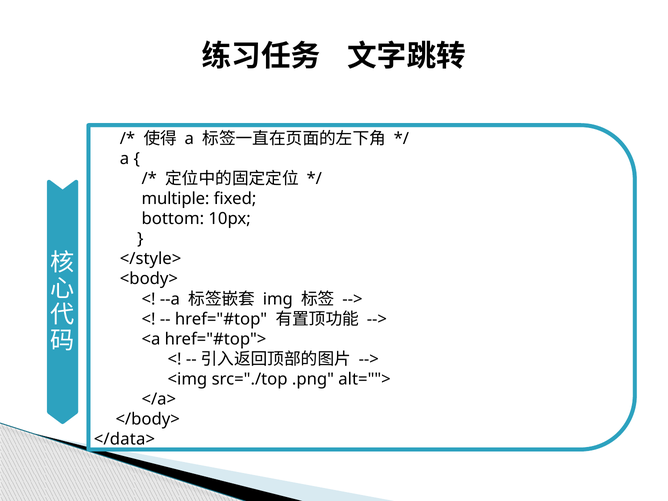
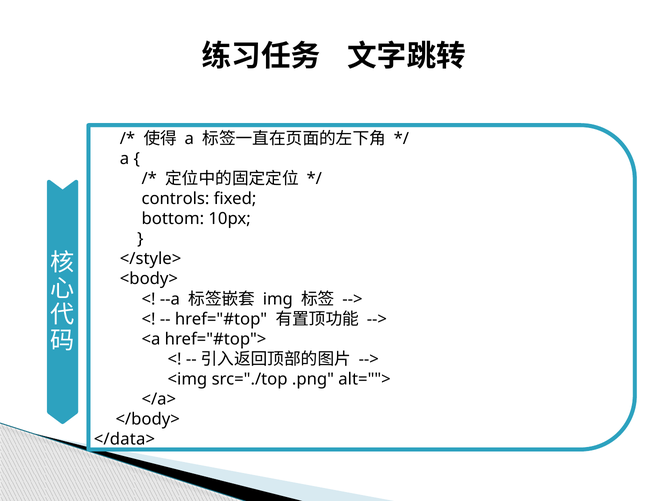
multiple: multiple -> controls (175, 199)
